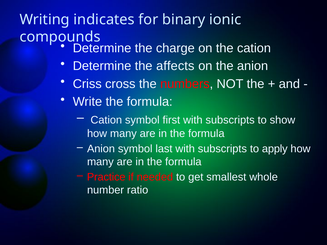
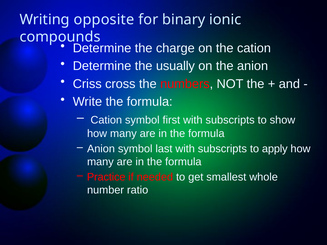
indicates: indicates -> opposite (104, 20)
affects: affects -> usually (175, 66)
